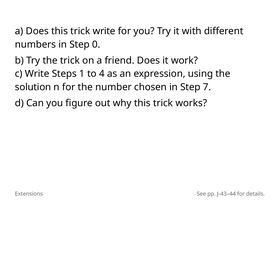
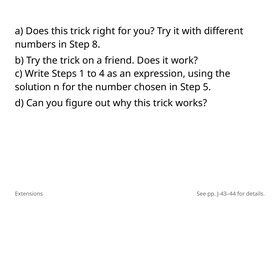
trick write: write -> right (104, 31)
0: 0 -> 8 (96, 44)
7: 7 -> 5 (207, 87)
